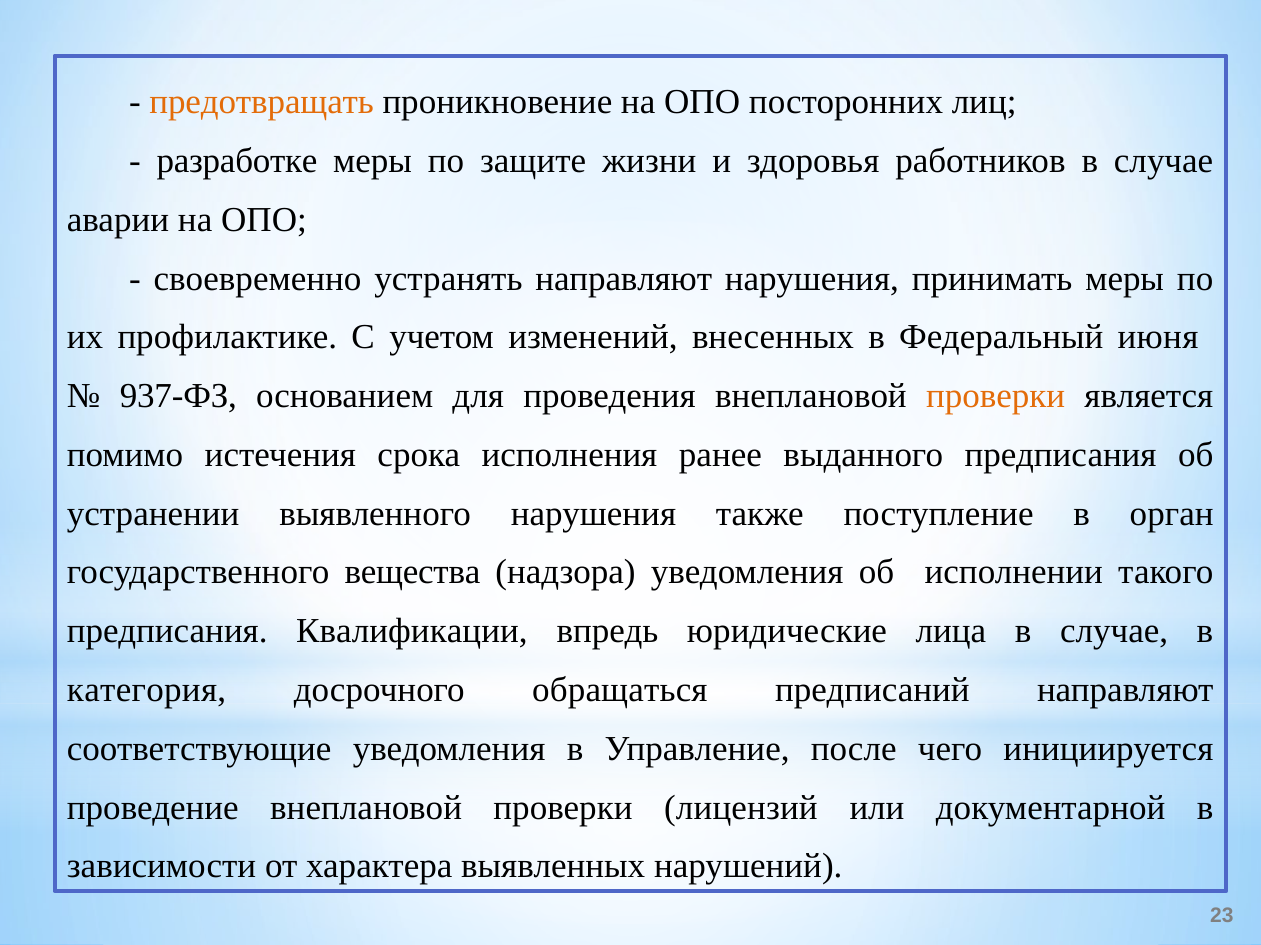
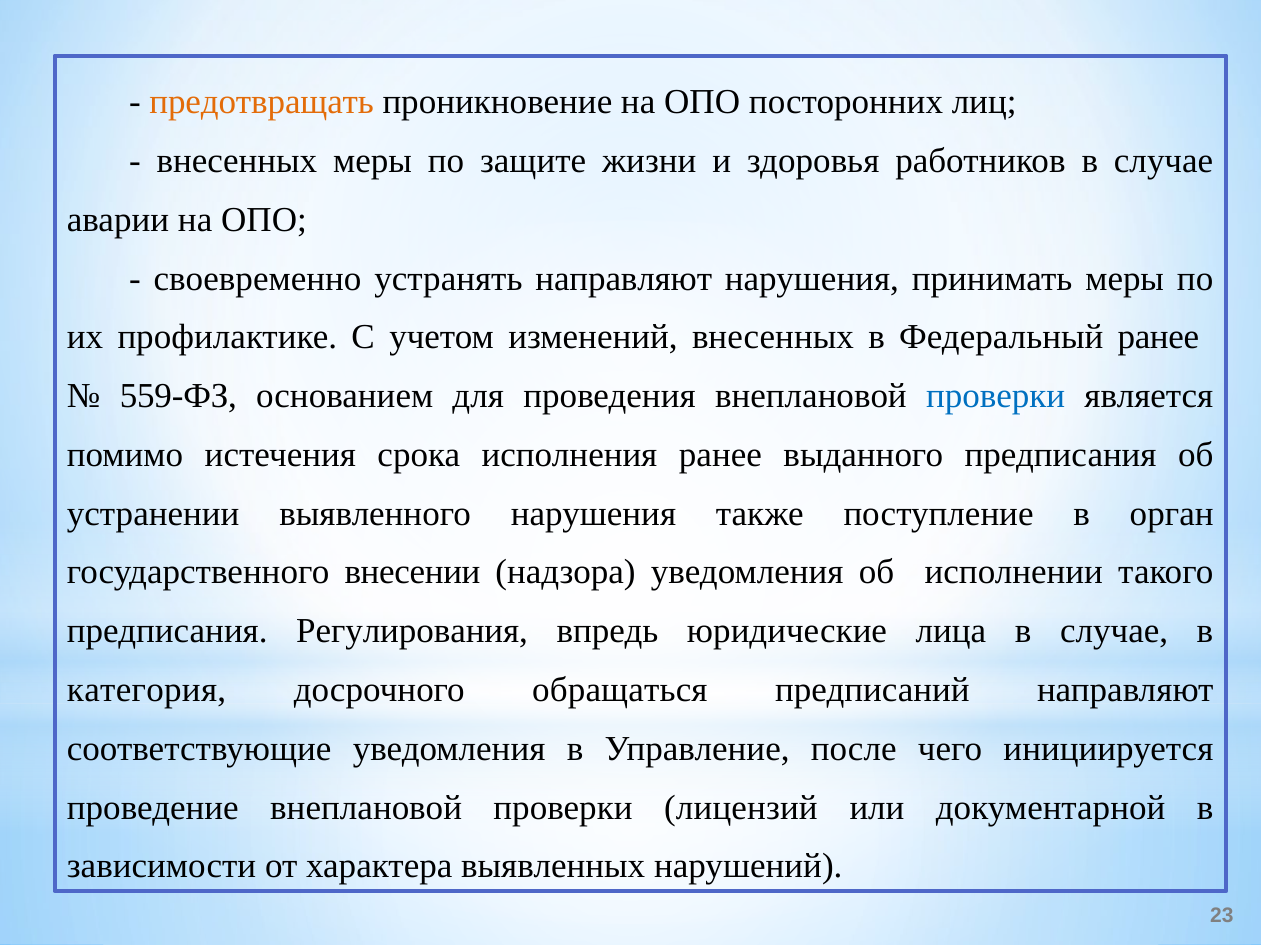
разработке: разработке -> внесенных (237, 161)
Федеральный июня: июня -> ранее (1158, 338)
937-ФЗ: 937-ФЗ -> 559-ФЗ (178, 396)
проверки colour: orange -> blue (996, 396)
вещества: вещества -> внесении (412, 573)
Квалификации: Квалификации -> Регулирования (412, 632)
